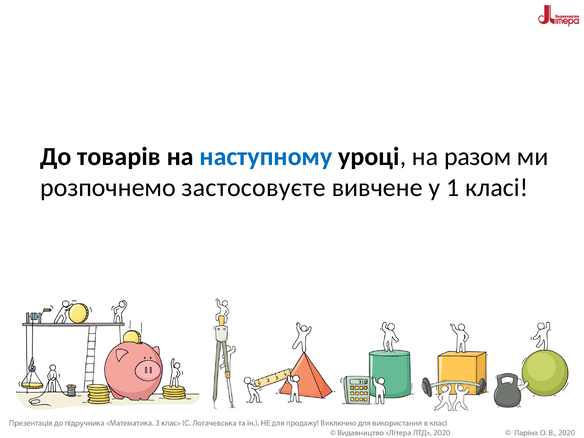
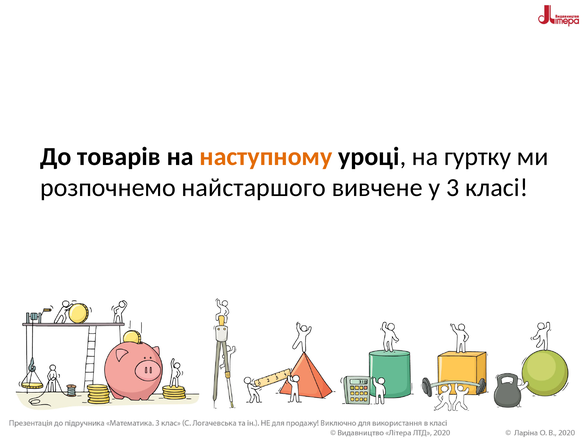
наступному colour: blue -> orange (266, 156)
разом: разом -> гуртку (478, 156)
застосовуєте: застосовуєте -> найстаршого (254, 188)
1: 1 -> 3 (453, 188)
